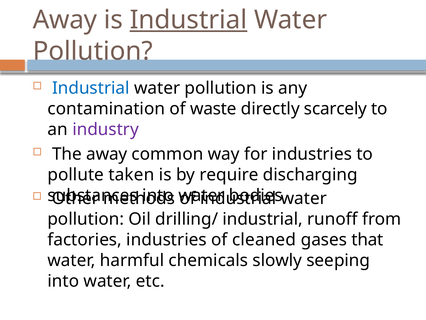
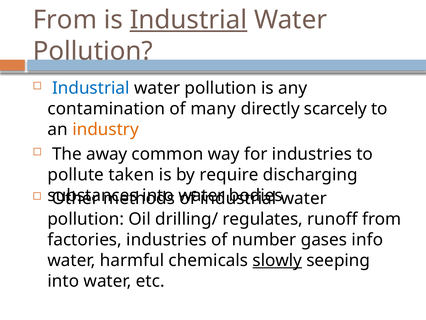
Away: Away -> From (65, 20)
waste: waste -> many (213, 109)
industry colour: purple -> orange (106, 129)
drilling/ industrial: industrial -> regulates (263, 219)
cleaned: cleaned -> number (264, 239)
that: that -> info (367, 239)
slowly underline: none -> present (277, 260)
